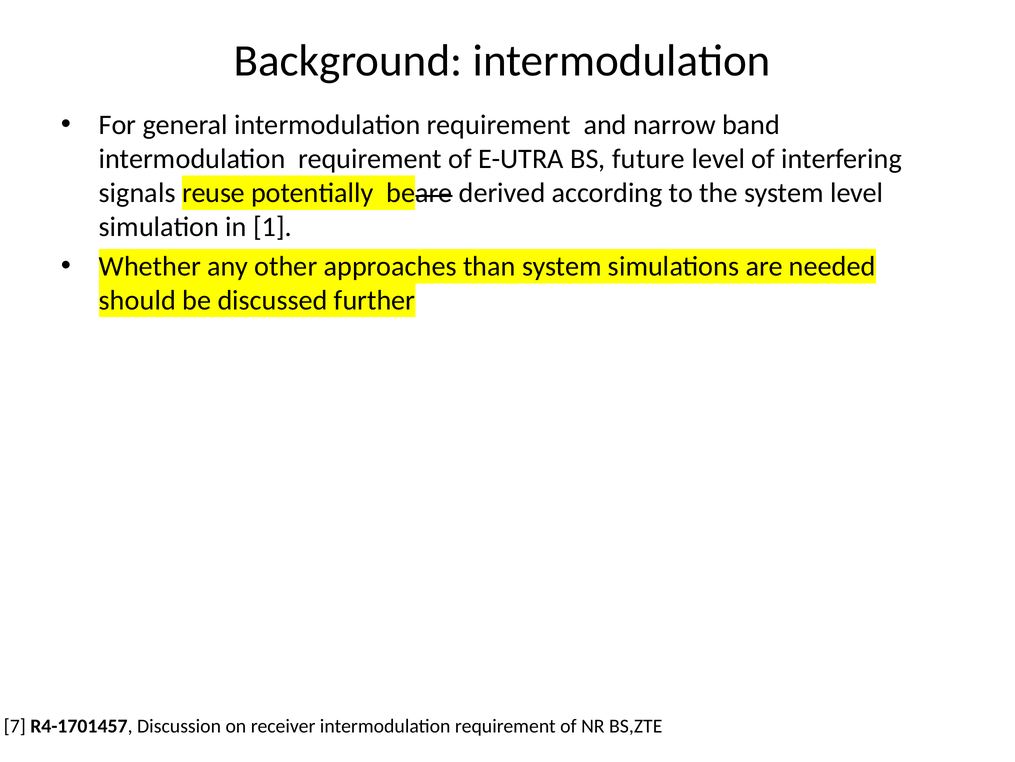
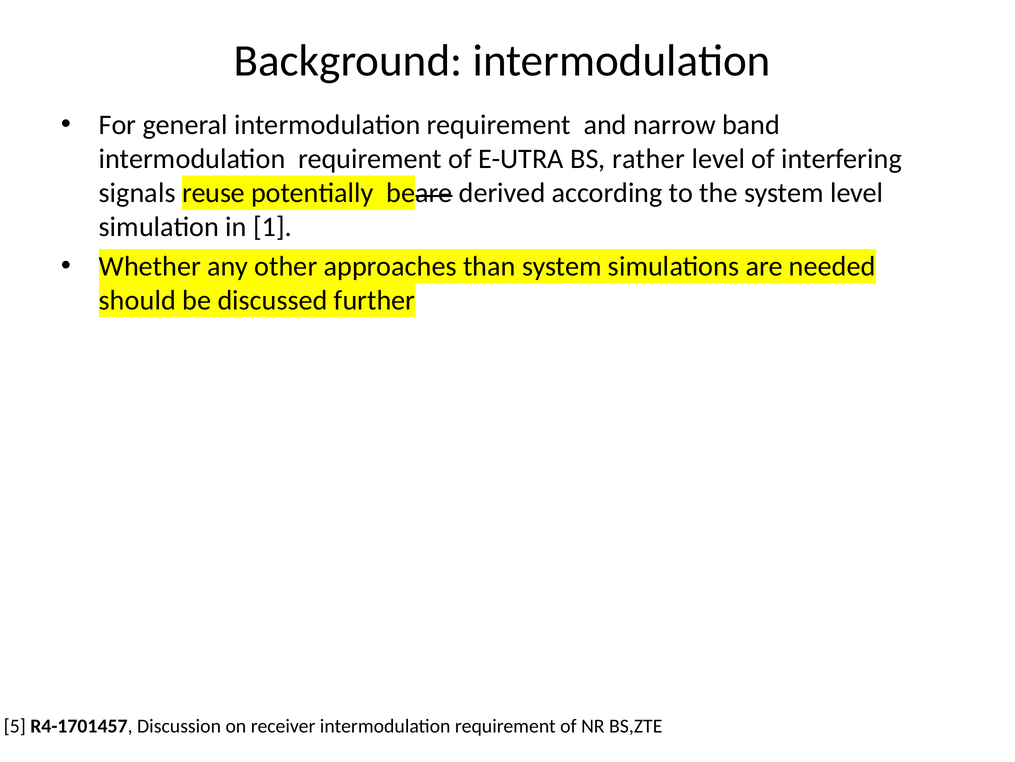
future: future -> rather (648, 159)
7: 7 -> 5 (15, 726)
